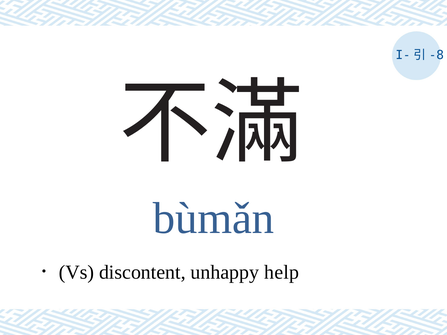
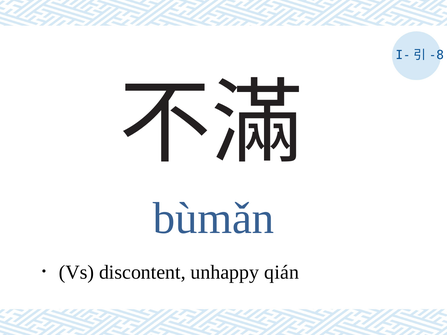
help: help -> qián (282, 273)
